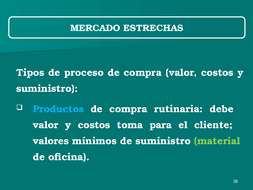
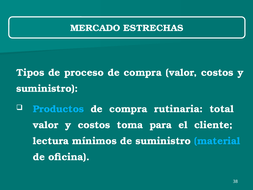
debe: debe -> total (222, 109)
valores: valores -> lectura (51, 141)
material colour: light green -> light blue (217, 141)
